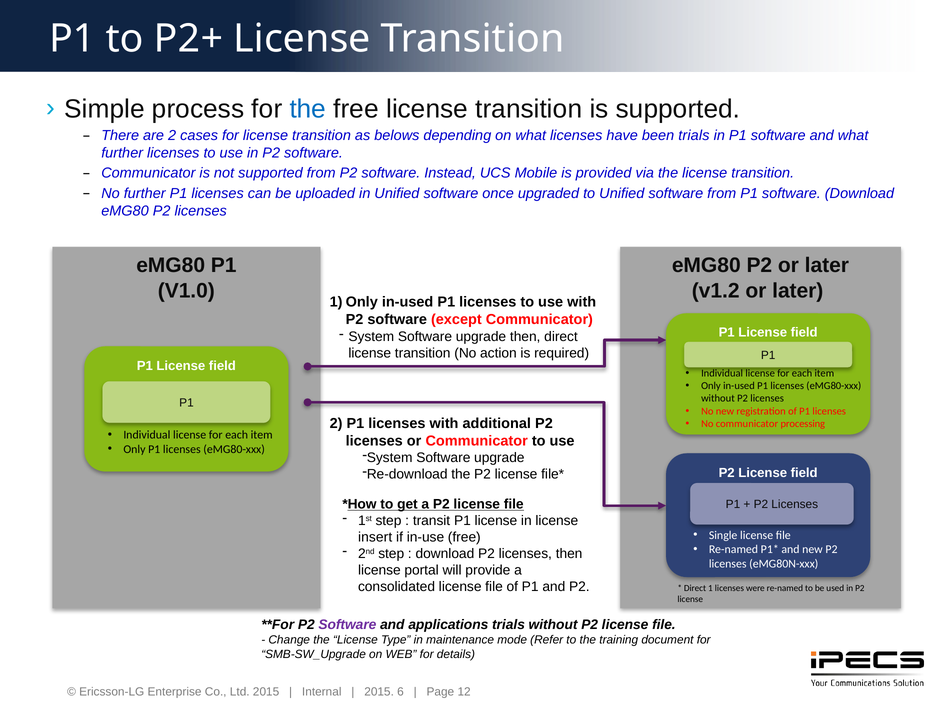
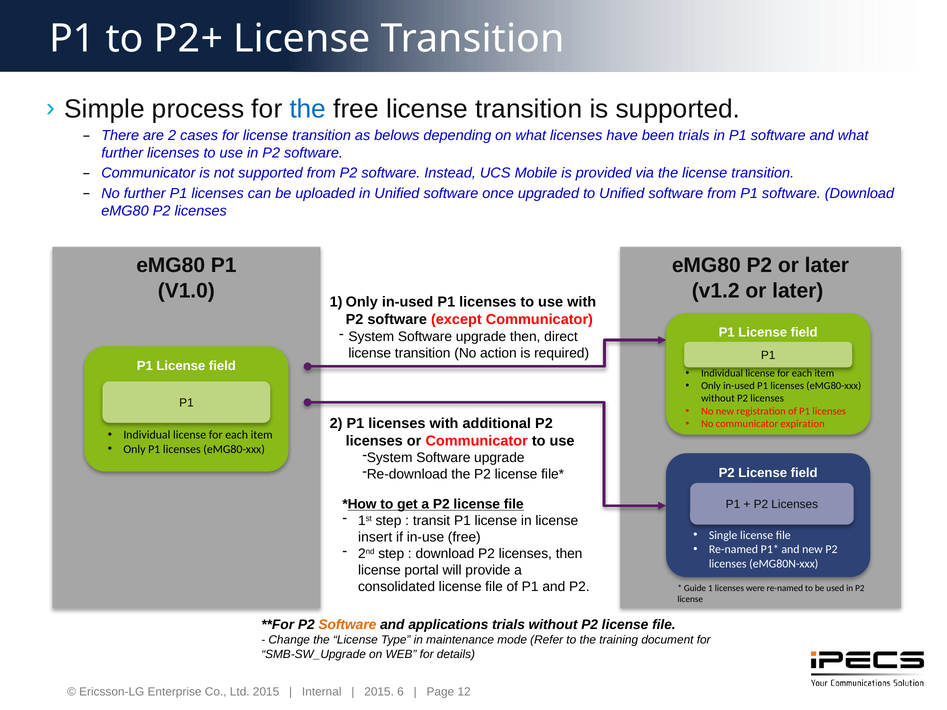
processing: processing -> expiration (803, 424)
Direct: Direct -> Guide (695, 588)
Software colour: purple -> orange (347, 625)
